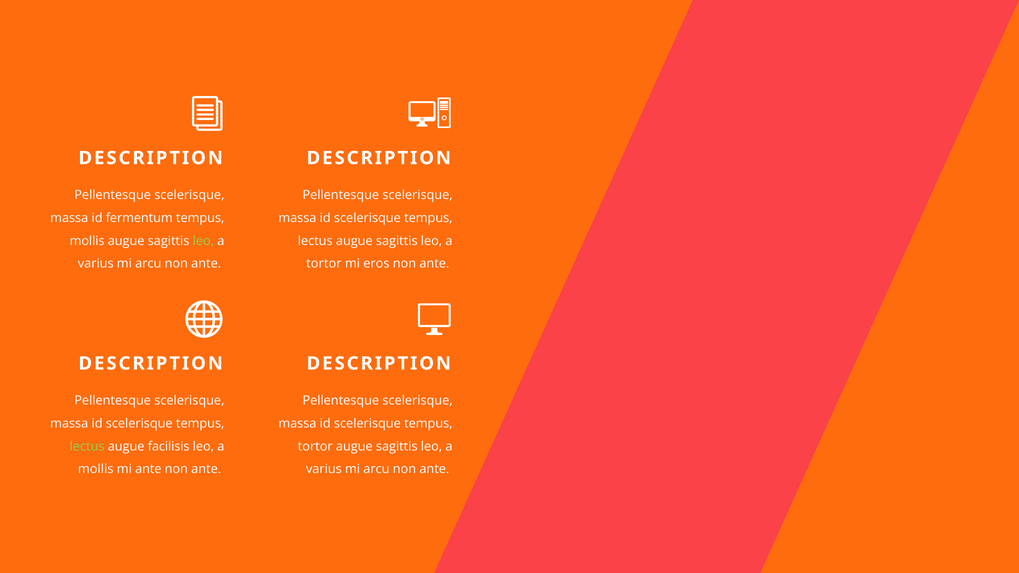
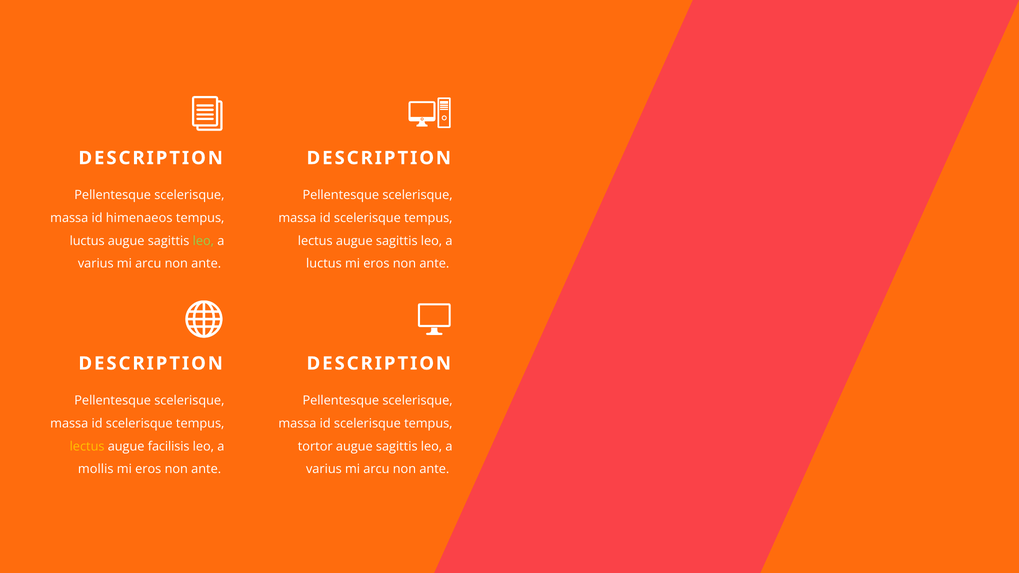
fermentum: fermentum -> himenaeos (139, 218)
mollis: mollis -> luctus (87, 241)
tortor: tortor -> luctus (324, 264)
lectus colour: light green -> yellow (87, 446)
ante: ante -> eros (148, 469)
